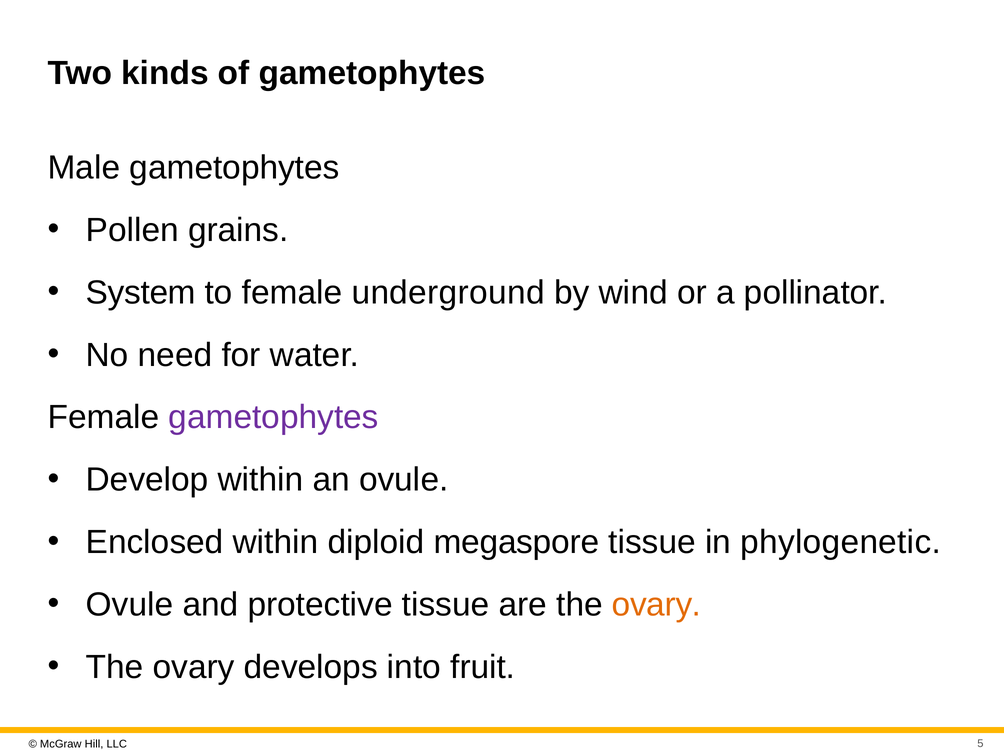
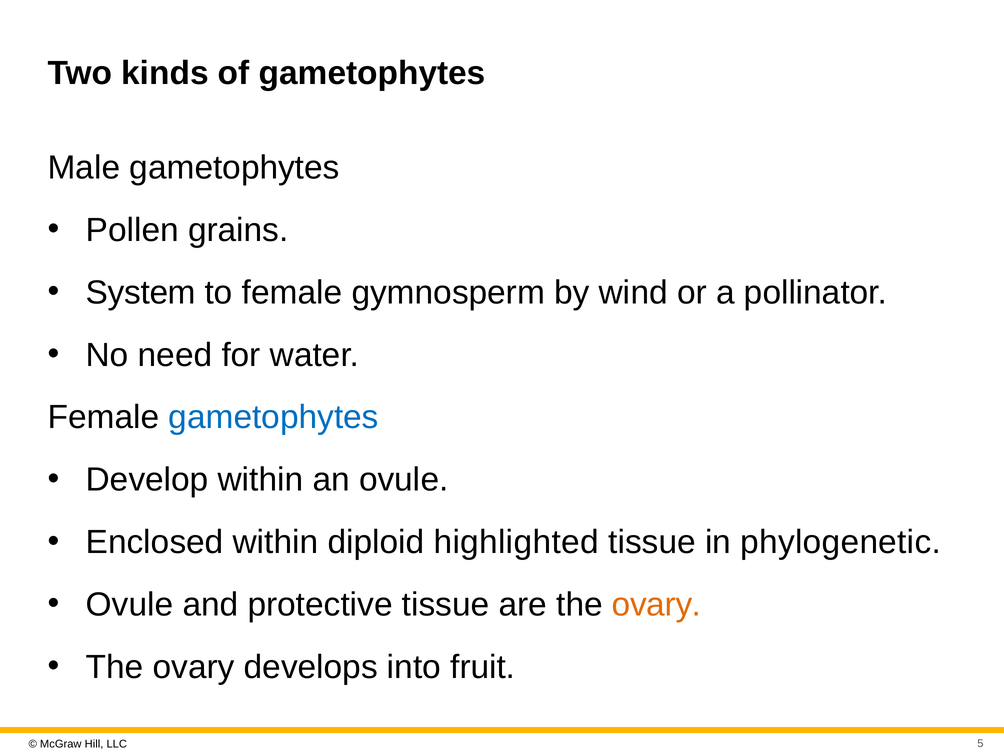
underground: underground -> gymnosperm (448, 293)
gametophytes colour: purple -> blue (274, 417)
megaspore: megaspore -> highlighted (516, 542)
